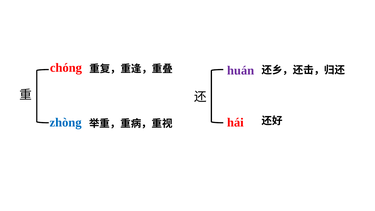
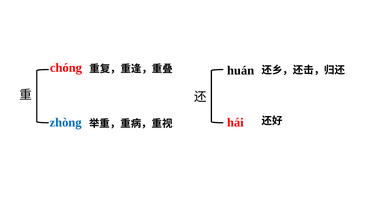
huán colour: purple -> black (241, 70)
